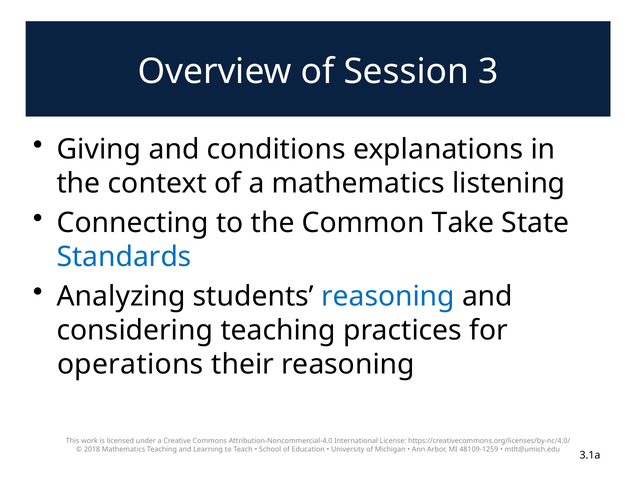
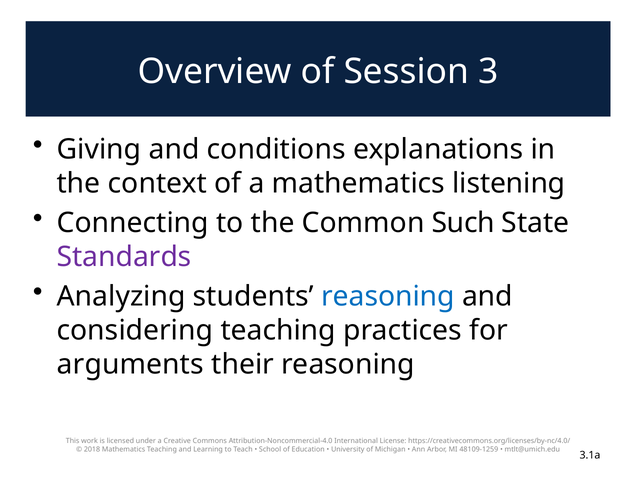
Take: Take -> Such (463, 223)
Standards colour: blue -> purple (124, 257)
operations: operations -> arguments (130, 365)
